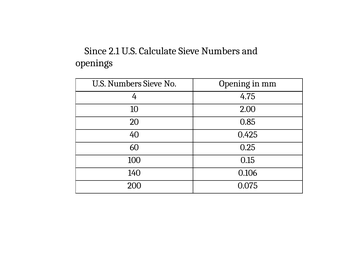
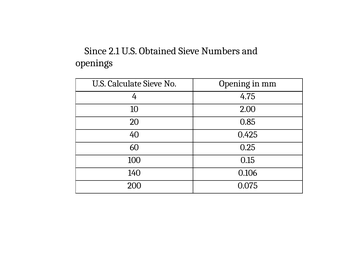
Calculate: Calculate -> Obtained (158, 51)
U.S Numbers: Numbers -> Calculate (125, 84)
